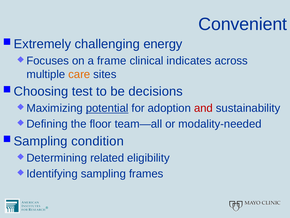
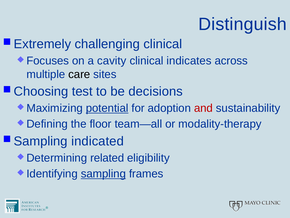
Convenient: Convenient -> Distinguish (243, 24)
challenging energy: energy -> clinical (163, 44)
frame: frame -> cavity (112, 61)
care colour: orange -> black (79, 74)
modality-needed: modality-needed -> modality-therapy (220, 124)
condition: condition -> indicated (98, 141)
sampling underline: none -> present (103, 173)
